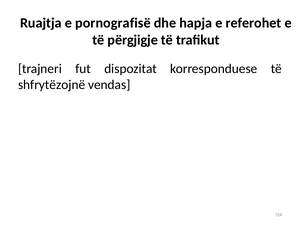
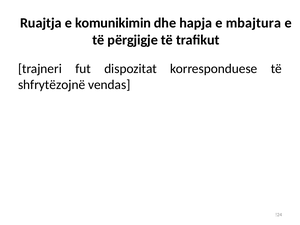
pornografisë: pornografisë -> komunikimin (113, 23)
referohet: referohet -> mbajtura (253, 23)
